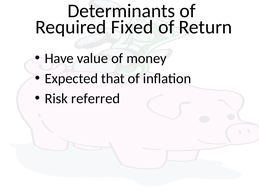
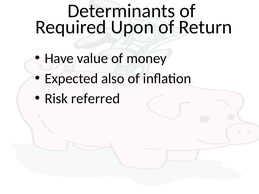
Fixed: Fixed -> Upon (132, 27)
that: that -> also (113, 79)
